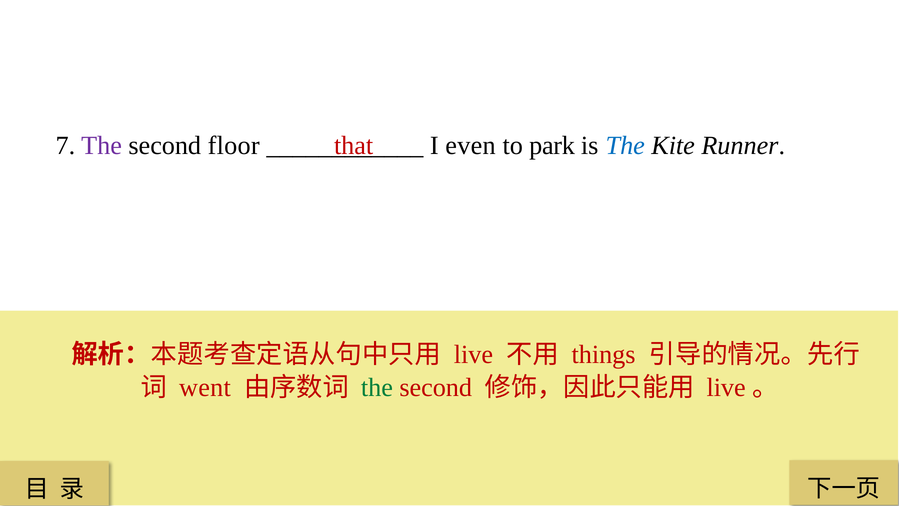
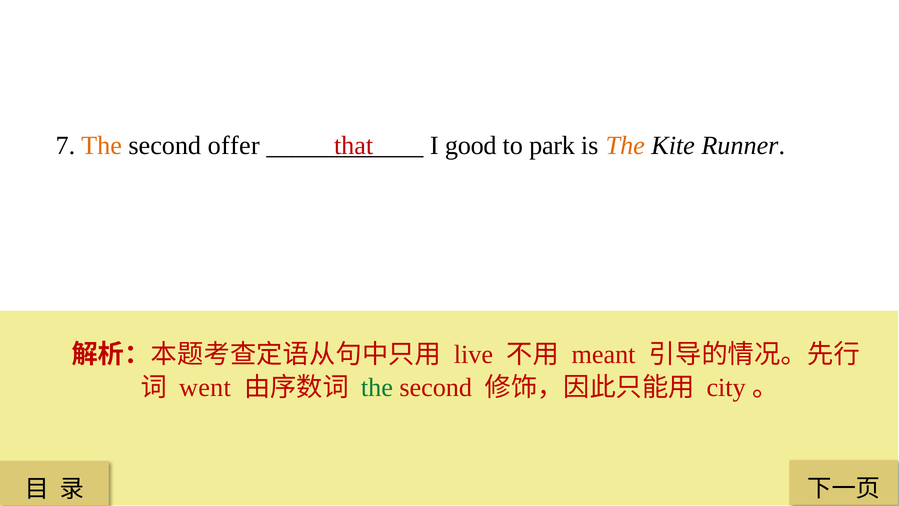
The colour: purple -> orange (102, 145)
floor: floor -> offer (234, 145)
even: even -> good (471, 145)
The colour: blue -> orange (625, 145)
things: things -> meant (604, 354)
live: live -> city (726, 387)
